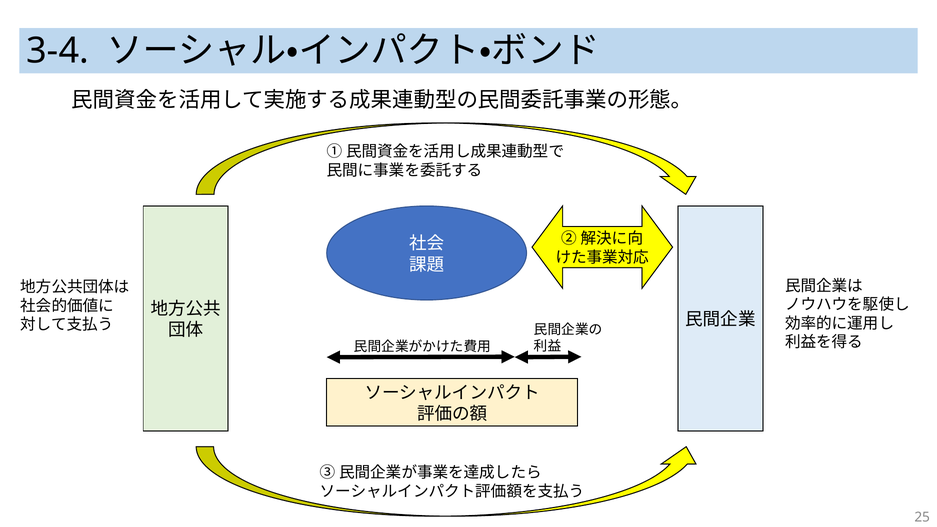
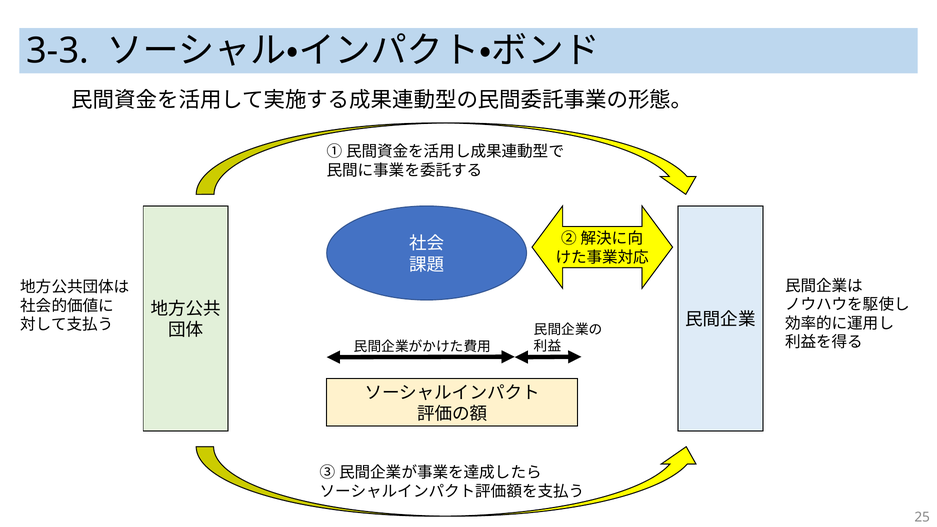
3-4: 3-4 -> 3-3 (58, 51)
